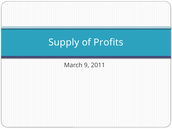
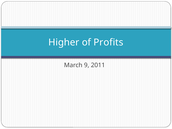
Supply: Supply -> Higher (64, 42)
